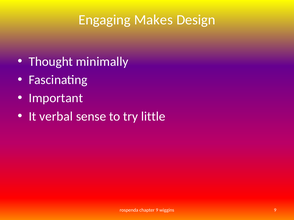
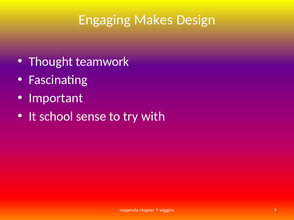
minimally: minimally -> teamwork (102, 62)
verbal: verbal -> school (56, 117)
little: little -> with (153, 117)
